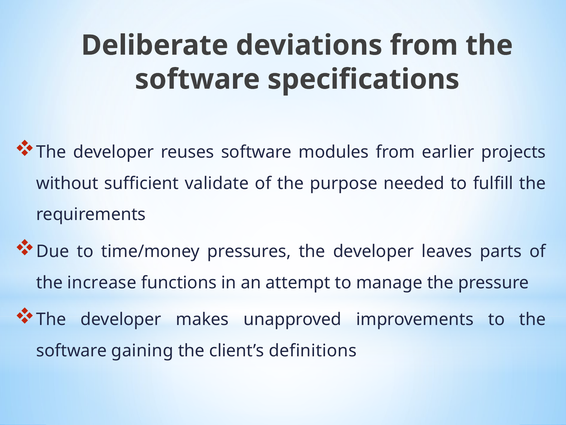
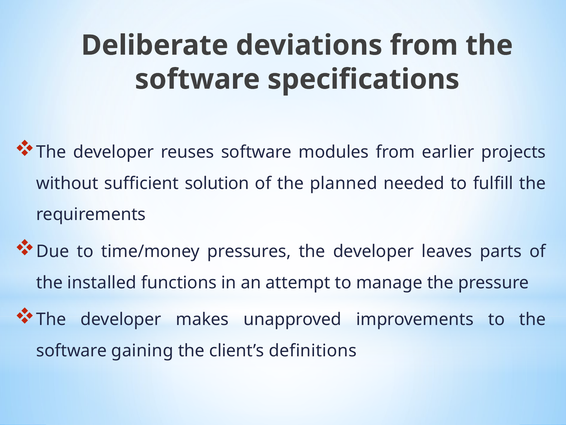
validate: validate -> solution (217, 183)
purpose: purpose -> planned (344, 183)
increase: increase -> installed (102, 282)
